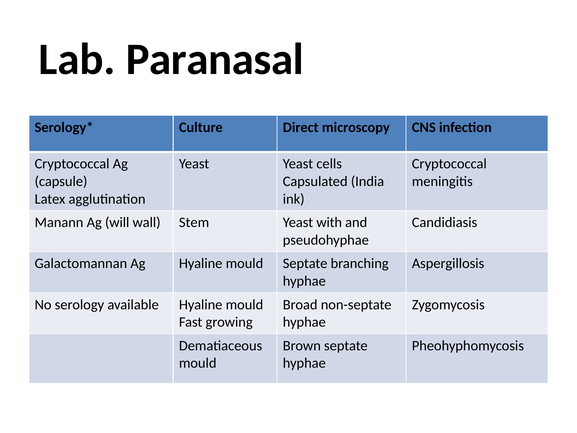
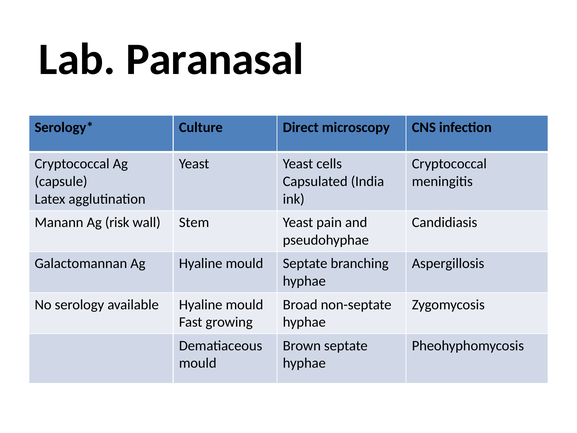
will: will -> risk (117, 222)
with: with -> pain (329, 222)
